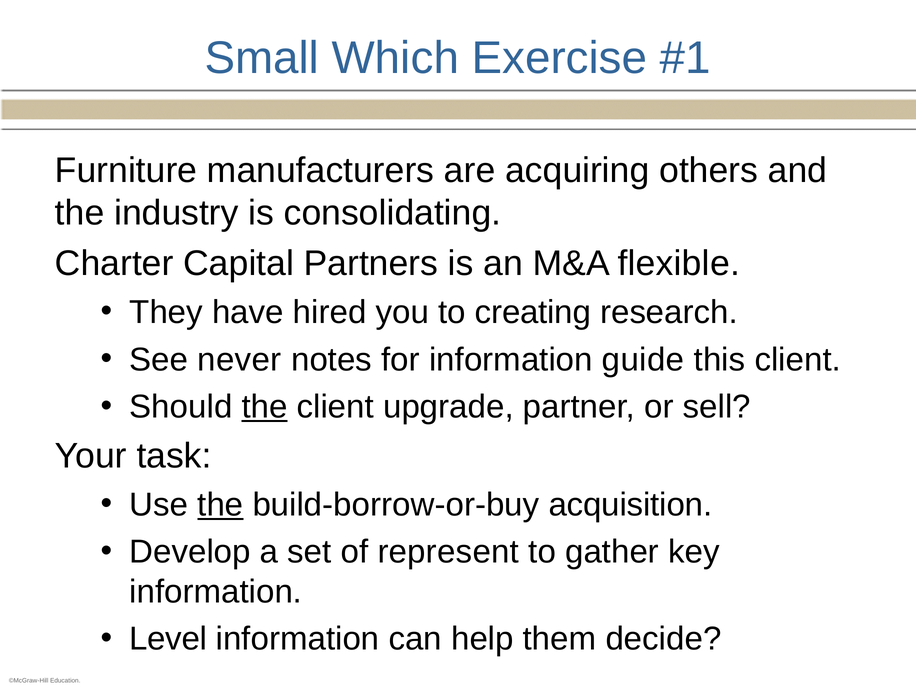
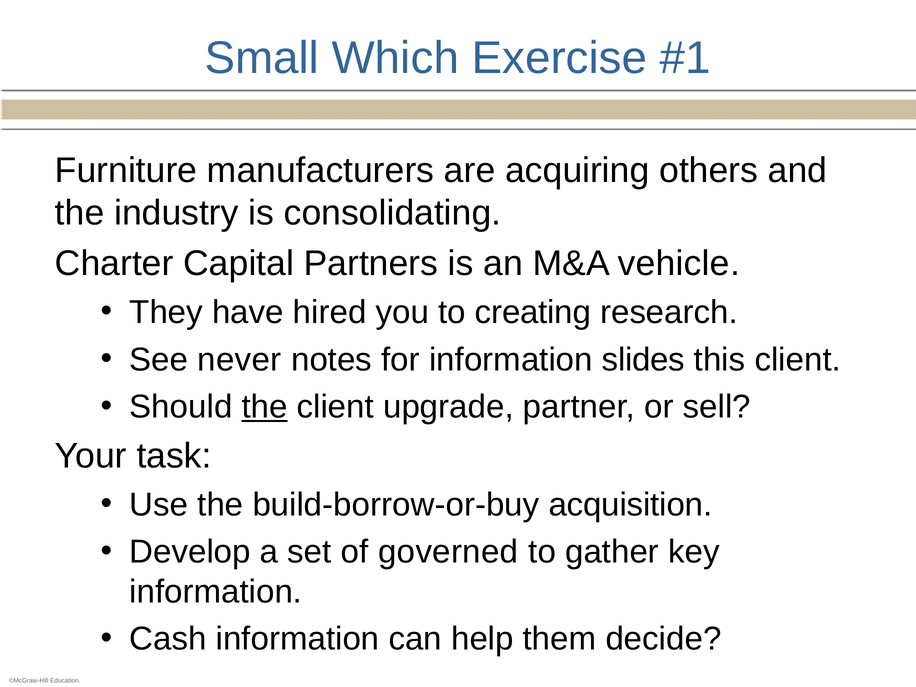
flexible: flexible -> vehicle (679, 264)
guide: guide -> slides (643, 360)
the underline: present -> none (220, 505)
represent: represent -> governed (448, 552)
Level: Level -> Cash (168, 639)
